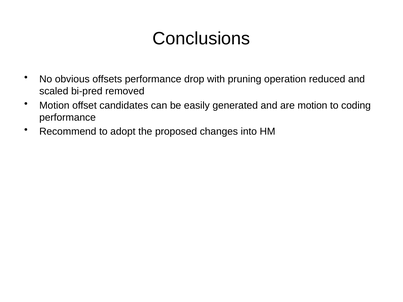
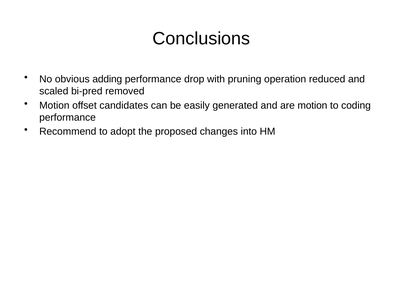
offsets: offsets -> adding (107, 79)
